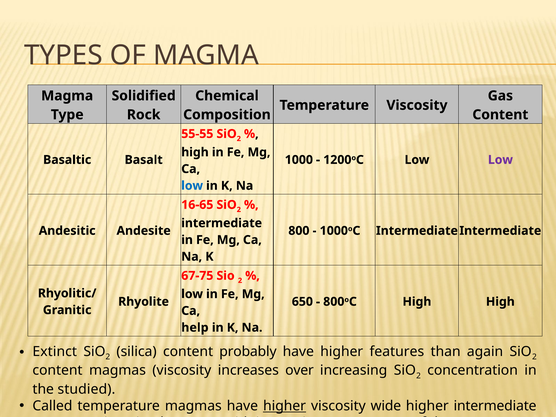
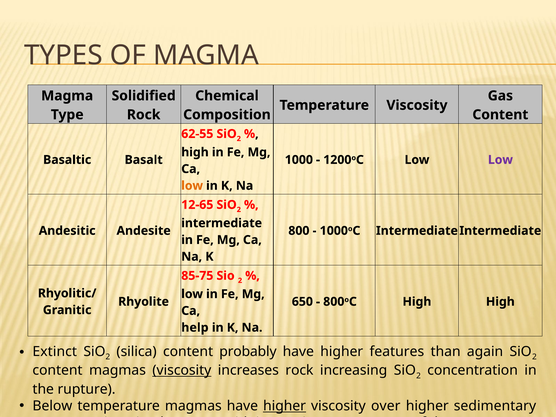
55-55: 55-55 -> 62-55 (197, 134)
low colour: blue -> orange (192, 186)
16-65: 16-65 -> 12-65 (197, 205)
67-75: 67-75 -> 85-75 (197, 276)
viscosity underline: none -> present (182, 370)
increases over: over -> rock (299, 370)
studied: studied -> rupture (87, 389)
Called: Called -> Below (52, 406)
wide: wide -> over (386, 406)
higher intermediate: intermediate -> sedimentary (495, 406)
